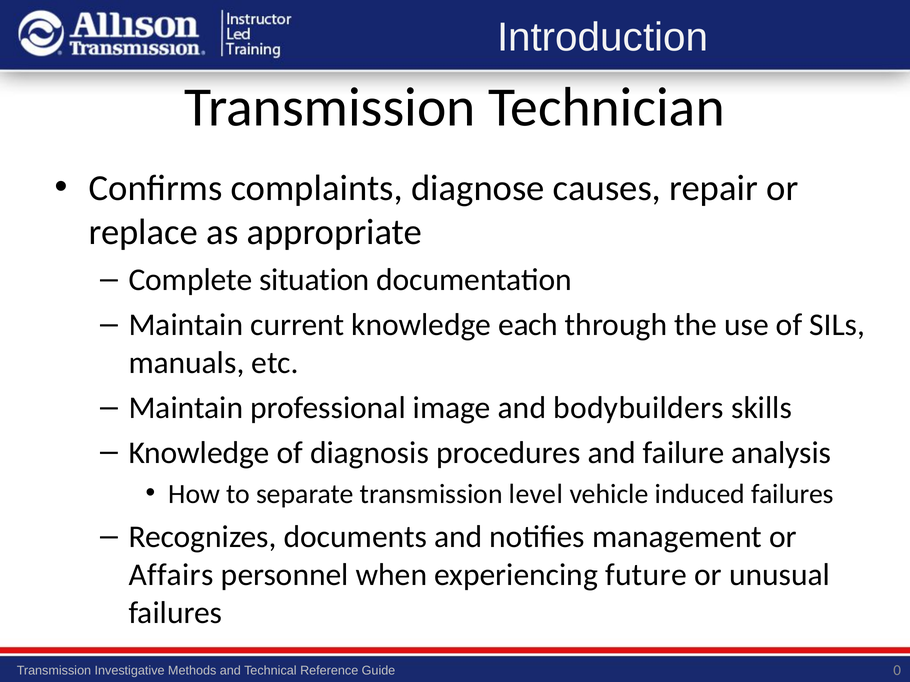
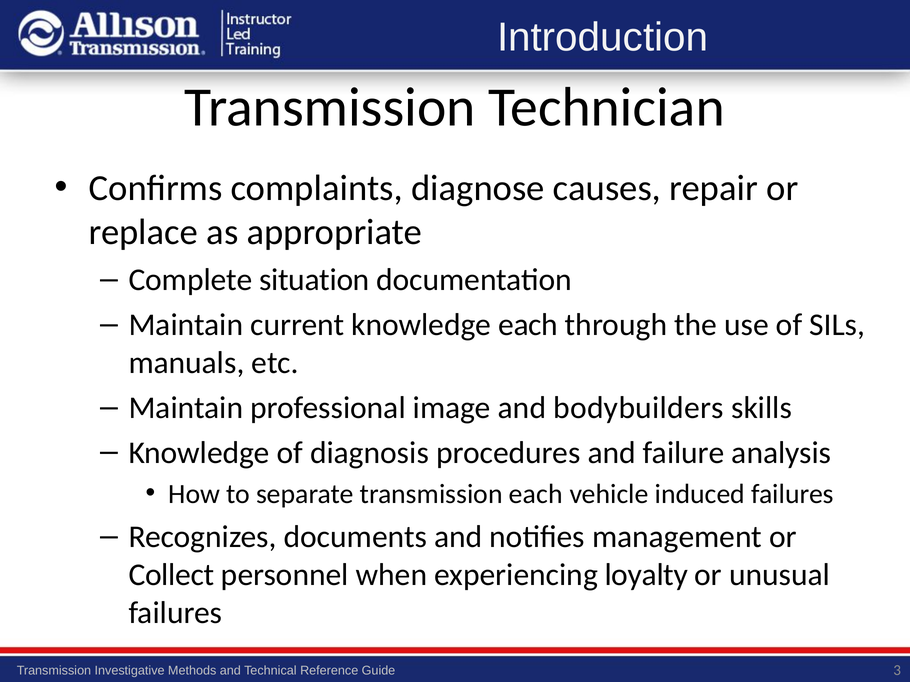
transmission level: level -> each (536, 494)
Affairs: Affairs -> Collect (171, 575)
future: future -> loyalty (646, 575)
0: 0 -> 3 (897, 671)
